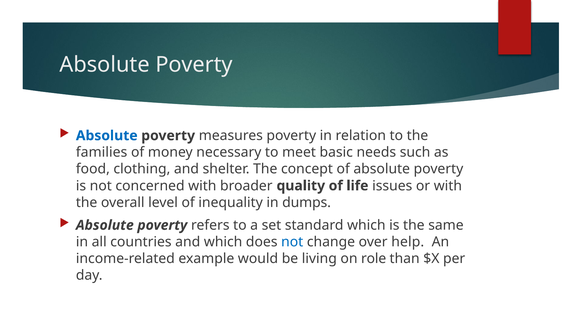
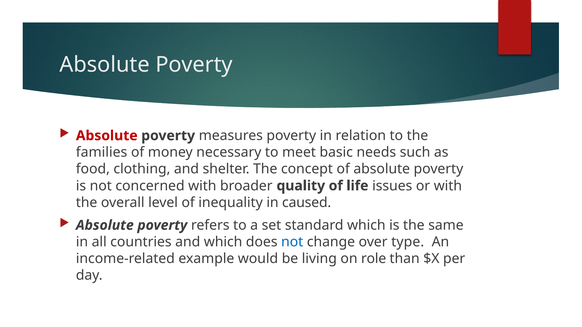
Absolute colour: blue -> red (107, 136)
dumps: dumps -> caused (307, 203)
help: help -> type (408, 242)
